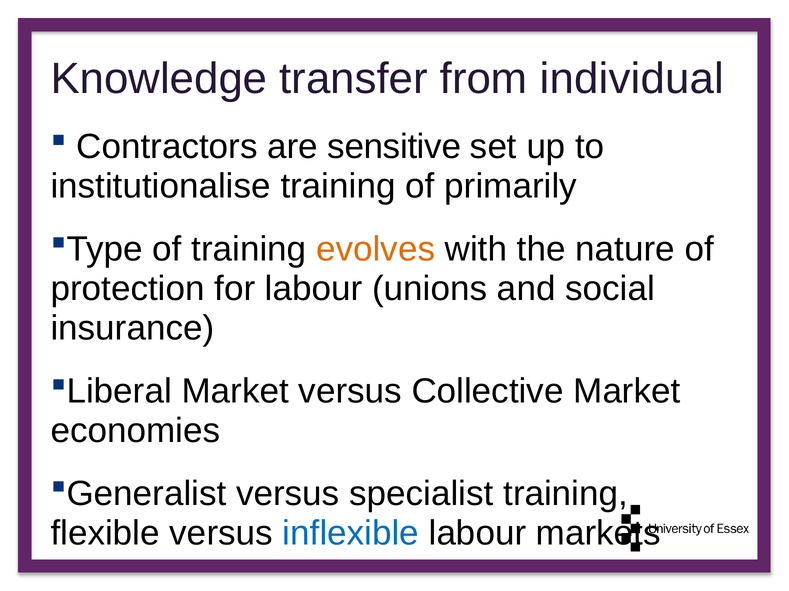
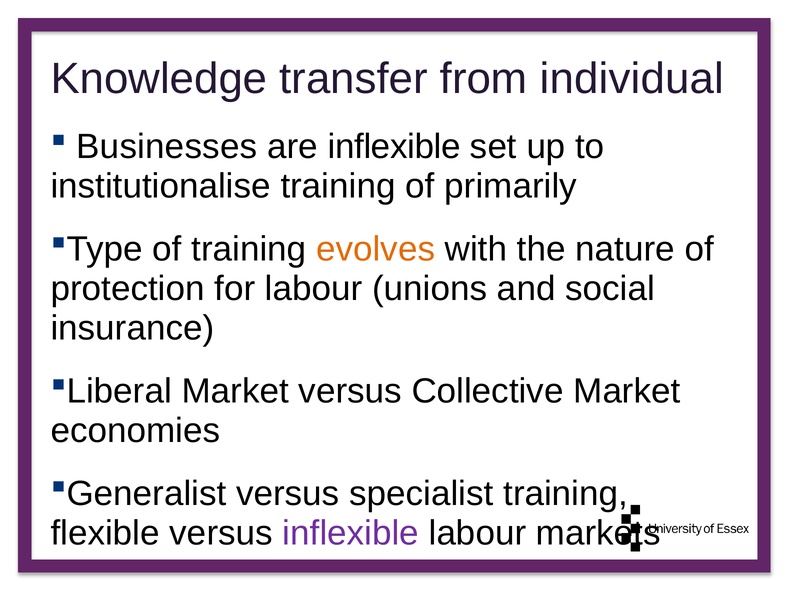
Contractors: Contractors -> Businesses (167, 147)
are sensitive: sensitive -> inflexible (394, 147)
inflexible colour: blue -> purple (351, 534)
